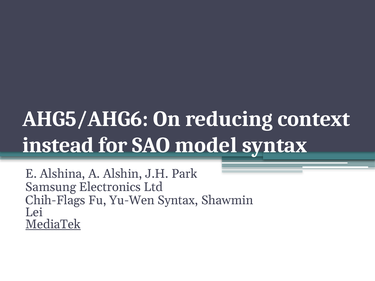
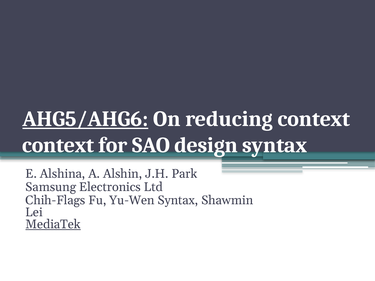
AHG5/AHG6 underline: none -> present (85, 119)
instead: instead -> context (58, 145)
model: model -> design (206, 145)
